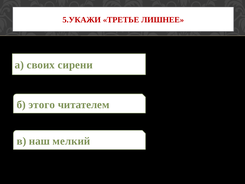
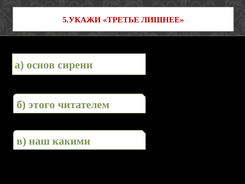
своих: своих -> основ (41, 65)
мелкий: мелкий -> какими (71, 141)
